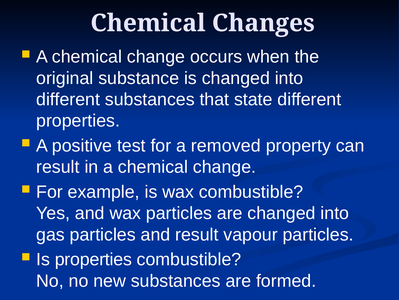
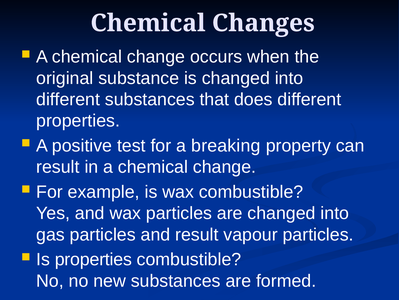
state: state -> does (253, 99)
removed: removed -> breaking (226, 145)
